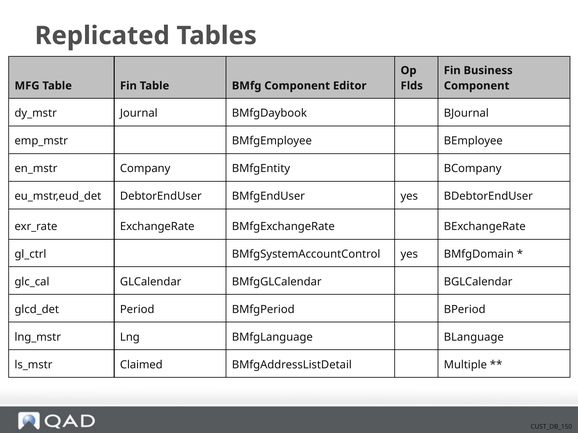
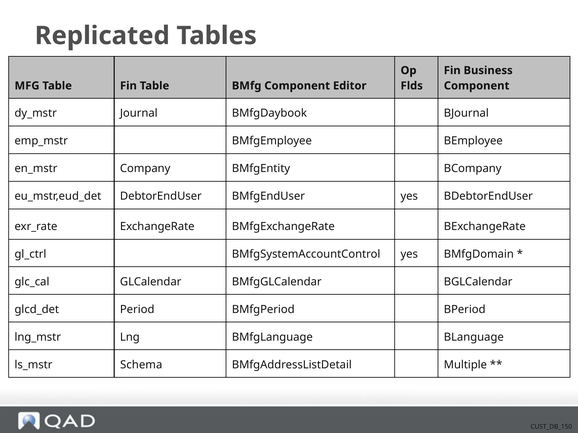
Claimed: Claimed -> Schema (141, 365)
